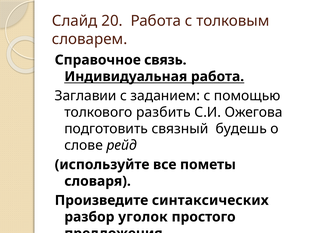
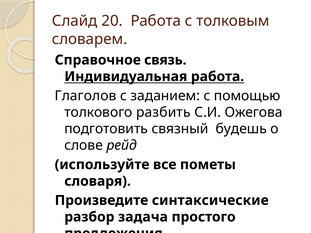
Заглавии: Заглавии -> Глаголов (86, 96)
синтаксических: синтаксических -> синтаксические (210, 201)
уголок: уголок -> задача (143, 217)
